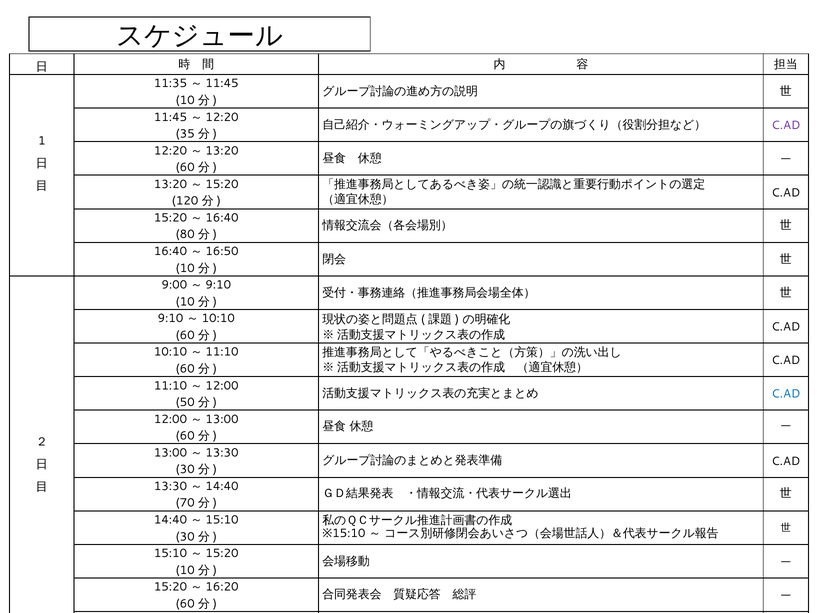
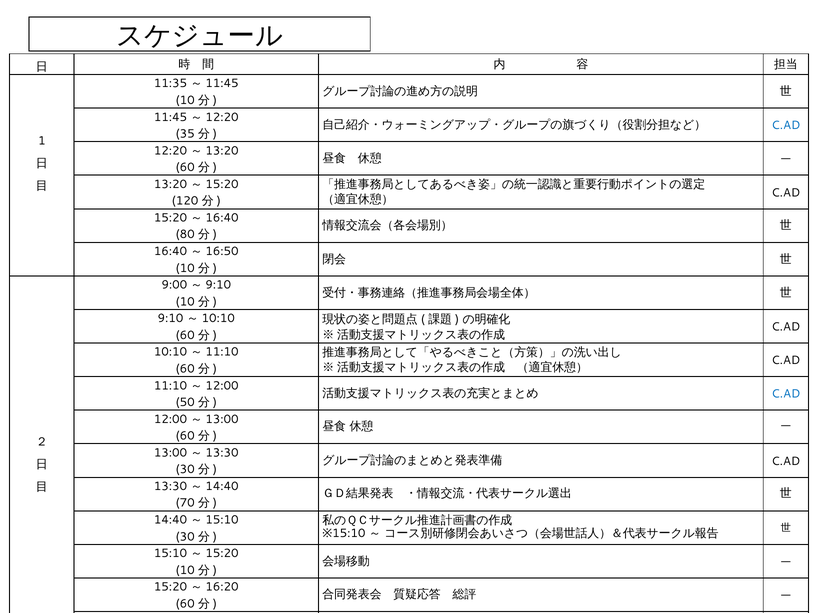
C.AD colour: purple -> blue (786, 126)
